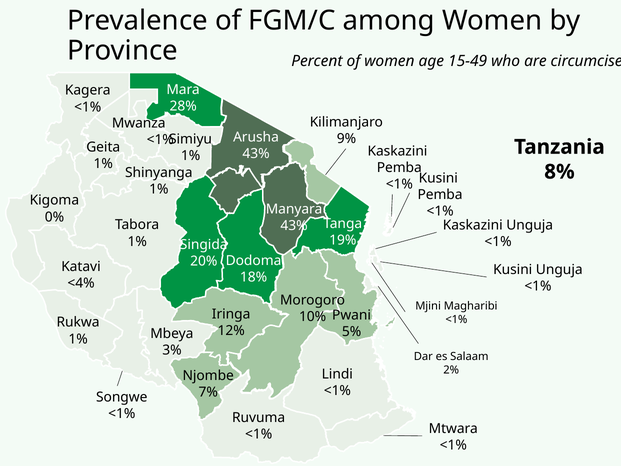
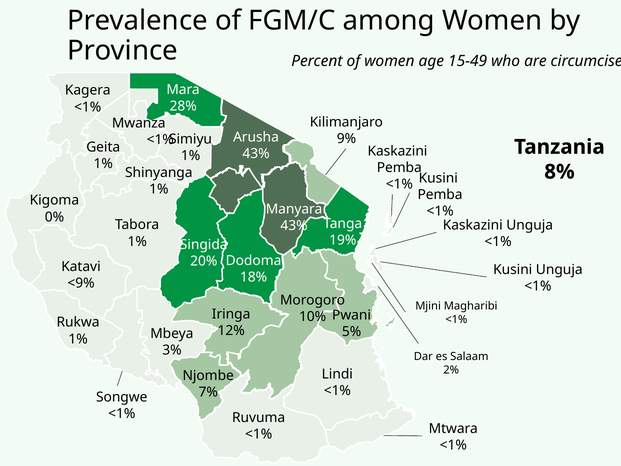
<4%: <4% -> <9% (81, 283)
